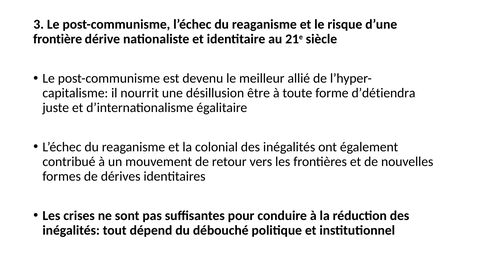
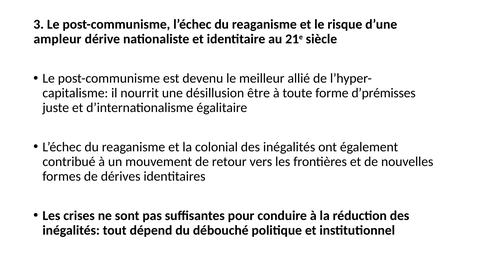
frontière: frontière -> ampleur (57, 39)
d’détiendra: d’détiendra -> d’prémisses (384, 93)
